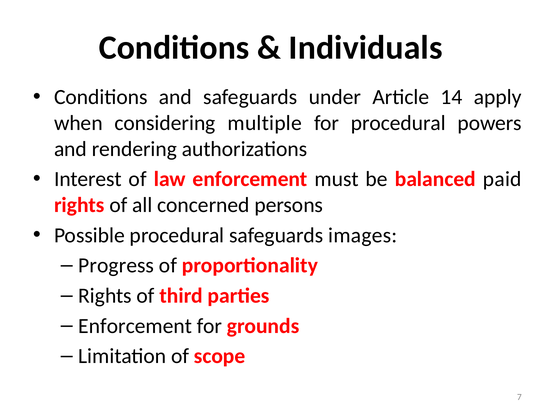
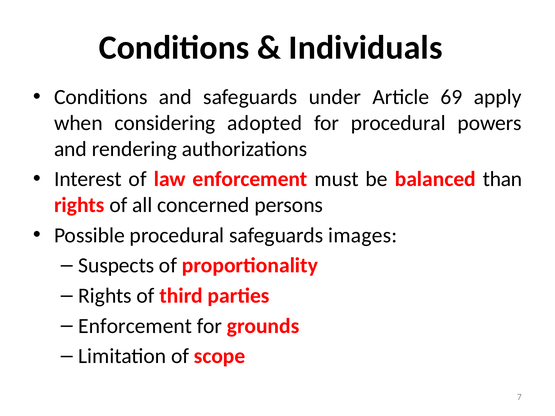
14: 14 -> 69 (451, 97)
multiple: multiple -> adopted (265, 123)
paid: paid -> than (502, 179)
Progress: Progress -> Suspects (116, 266)
